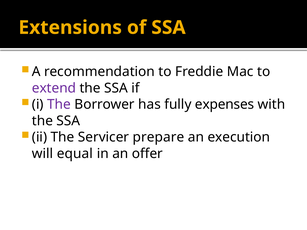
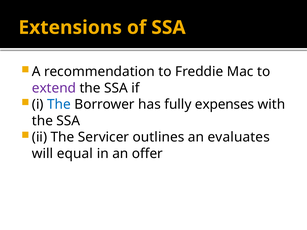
The colour: purple -> blue (59, 105)
prepare: prepare -> outlines (159, 137)
execution: execution -> evaluates (239, 137)
